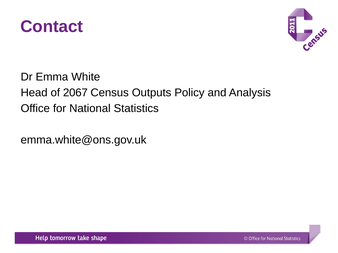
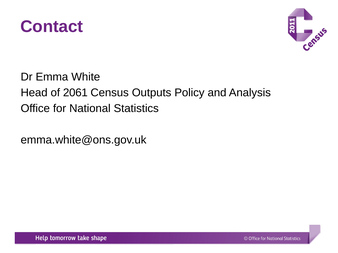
2067: 2067 -> 2061 (75, 93)
